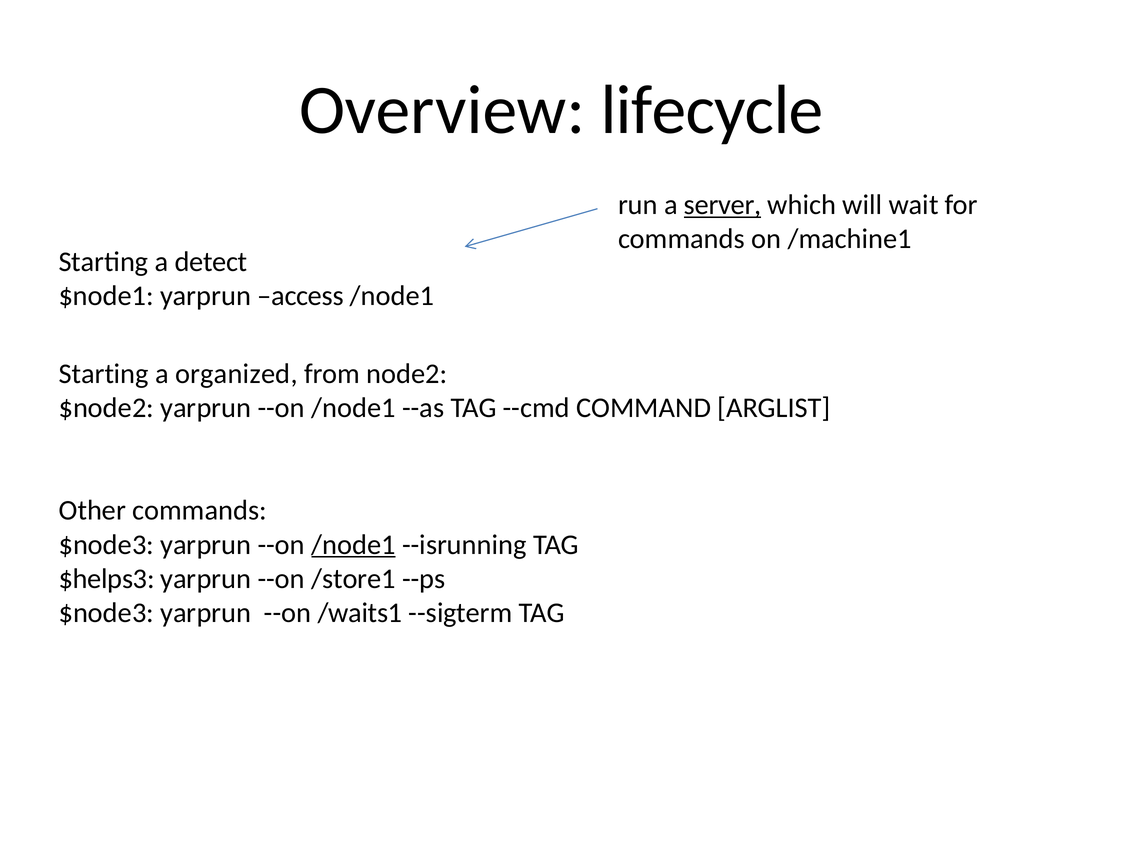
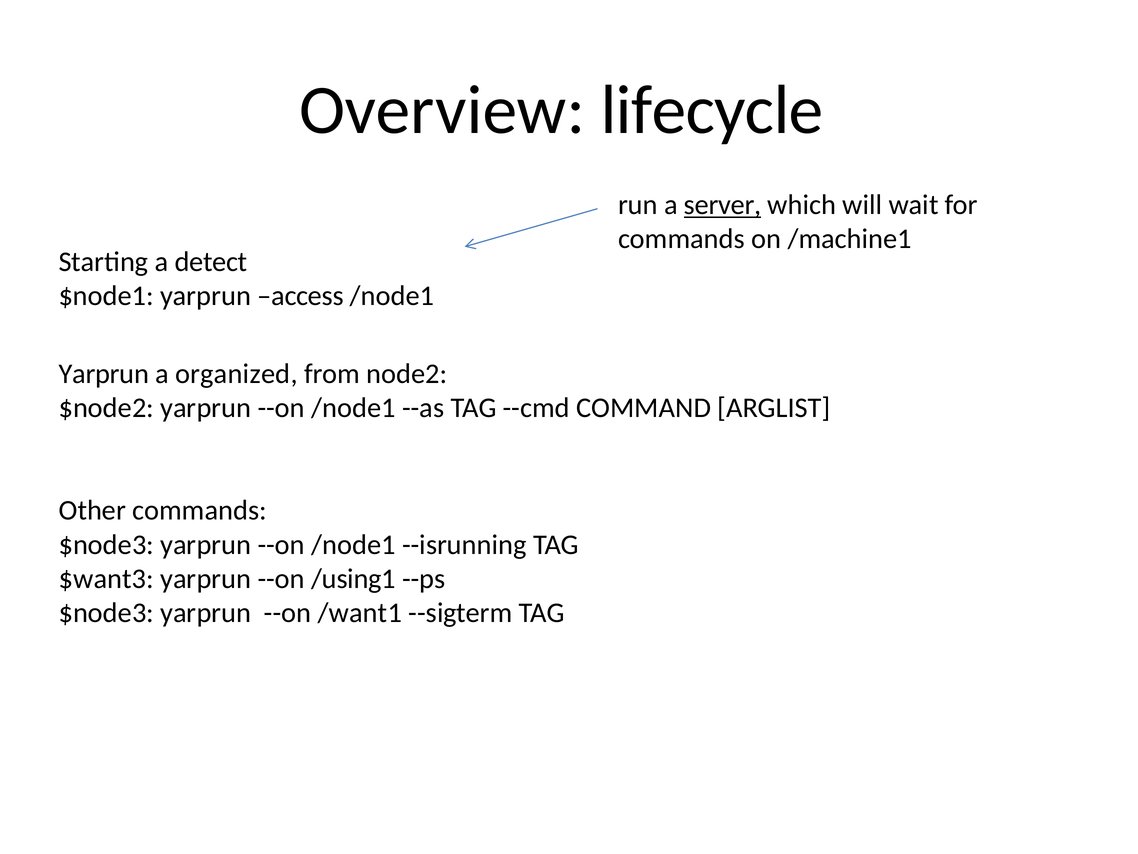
Starting: Starting -> Yarprun (104, 374)
/node1 underline: present -> none (353, 544)
$helps3: $helps3 -> $want3 (106, 578)
/store1: /store1 -> /using1 (354, 578)
/waits1: /waits1 -> /want1 (360, 613)
